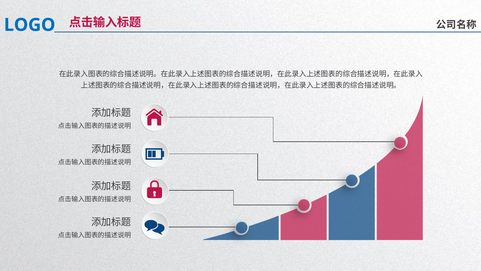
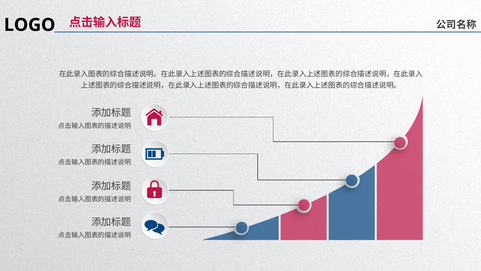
LOGO colour: blue -> black (30, 25)
